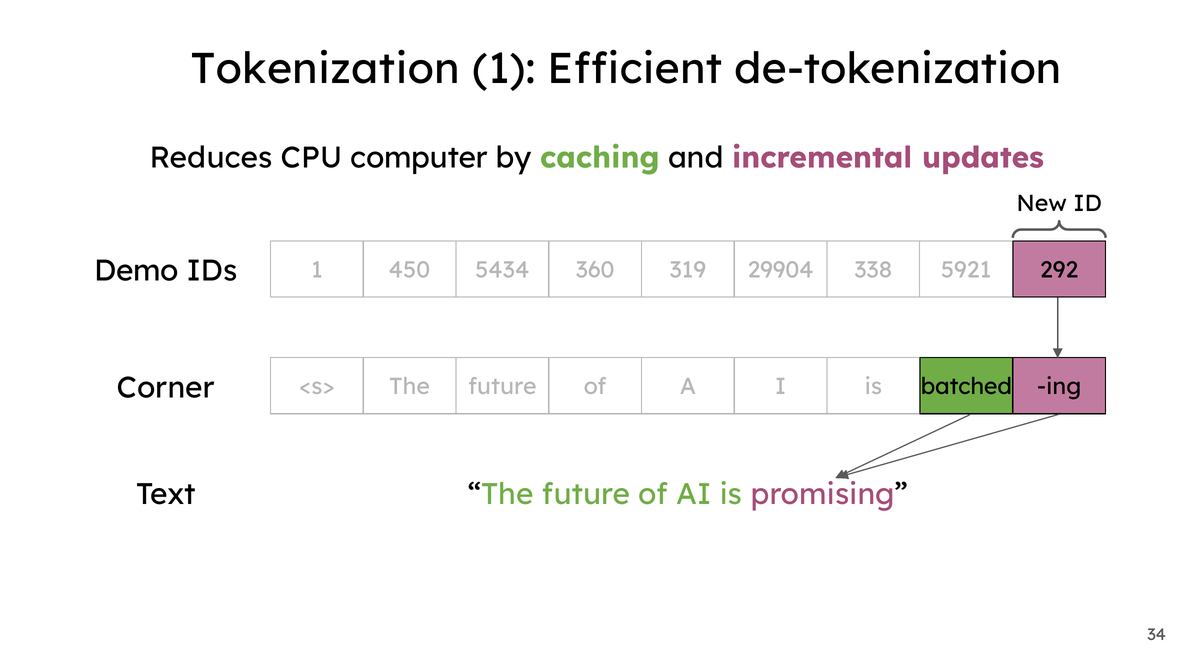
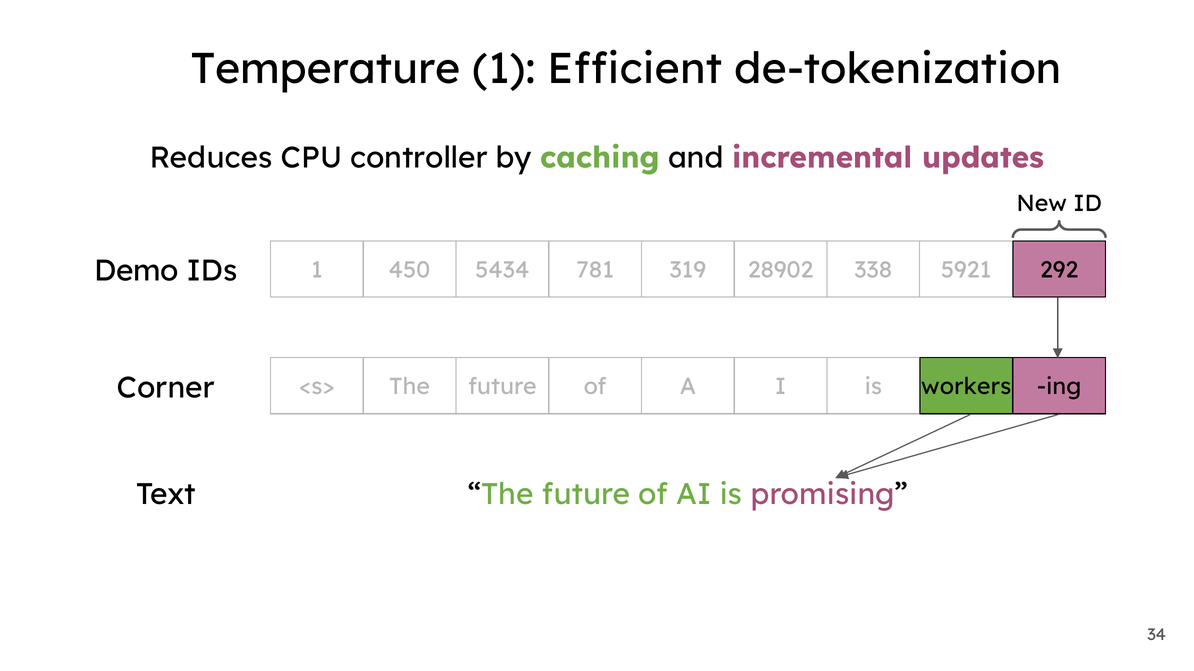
Tokenization: Tokenization -> Temperature (326, 69)
computer: computer -> controller (419, 158)
360: 360 -> 781 (595, 270)
29904: 29904 -> 28902 (781, 270)
batched: batched -> workers (966, 387)
